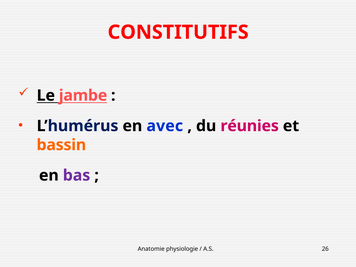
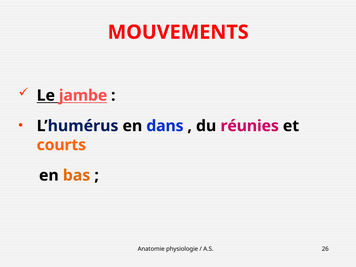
CONSTITUTIFS: CONSTITUTIFS -> MOUVEMENTS (178, 32)
avec: avec -> dans (165, 126)
bassin: bassin -> courts (61, 145)
bas colour: purple -> orange (77, 175)
